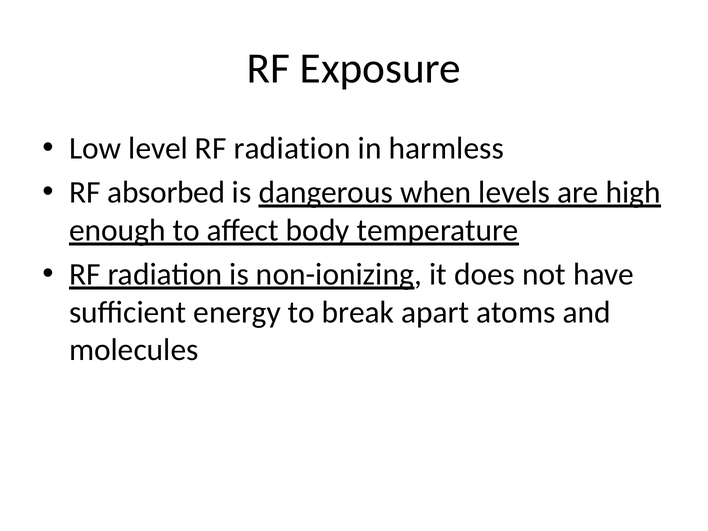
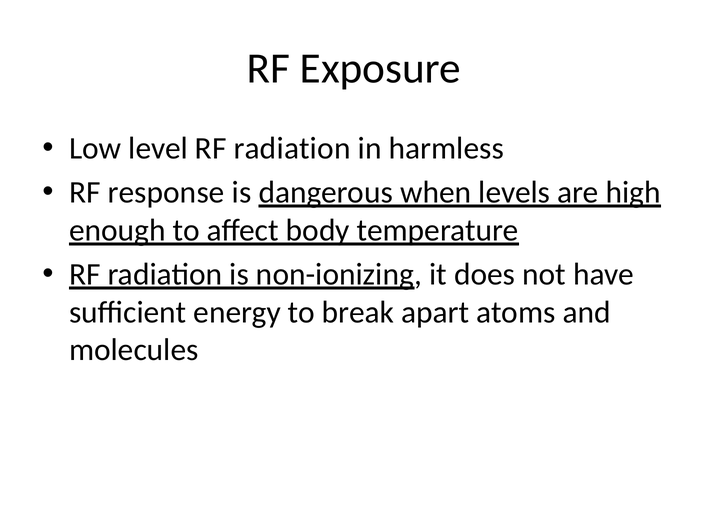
absorbed: absorbed -> response (166, 193)
